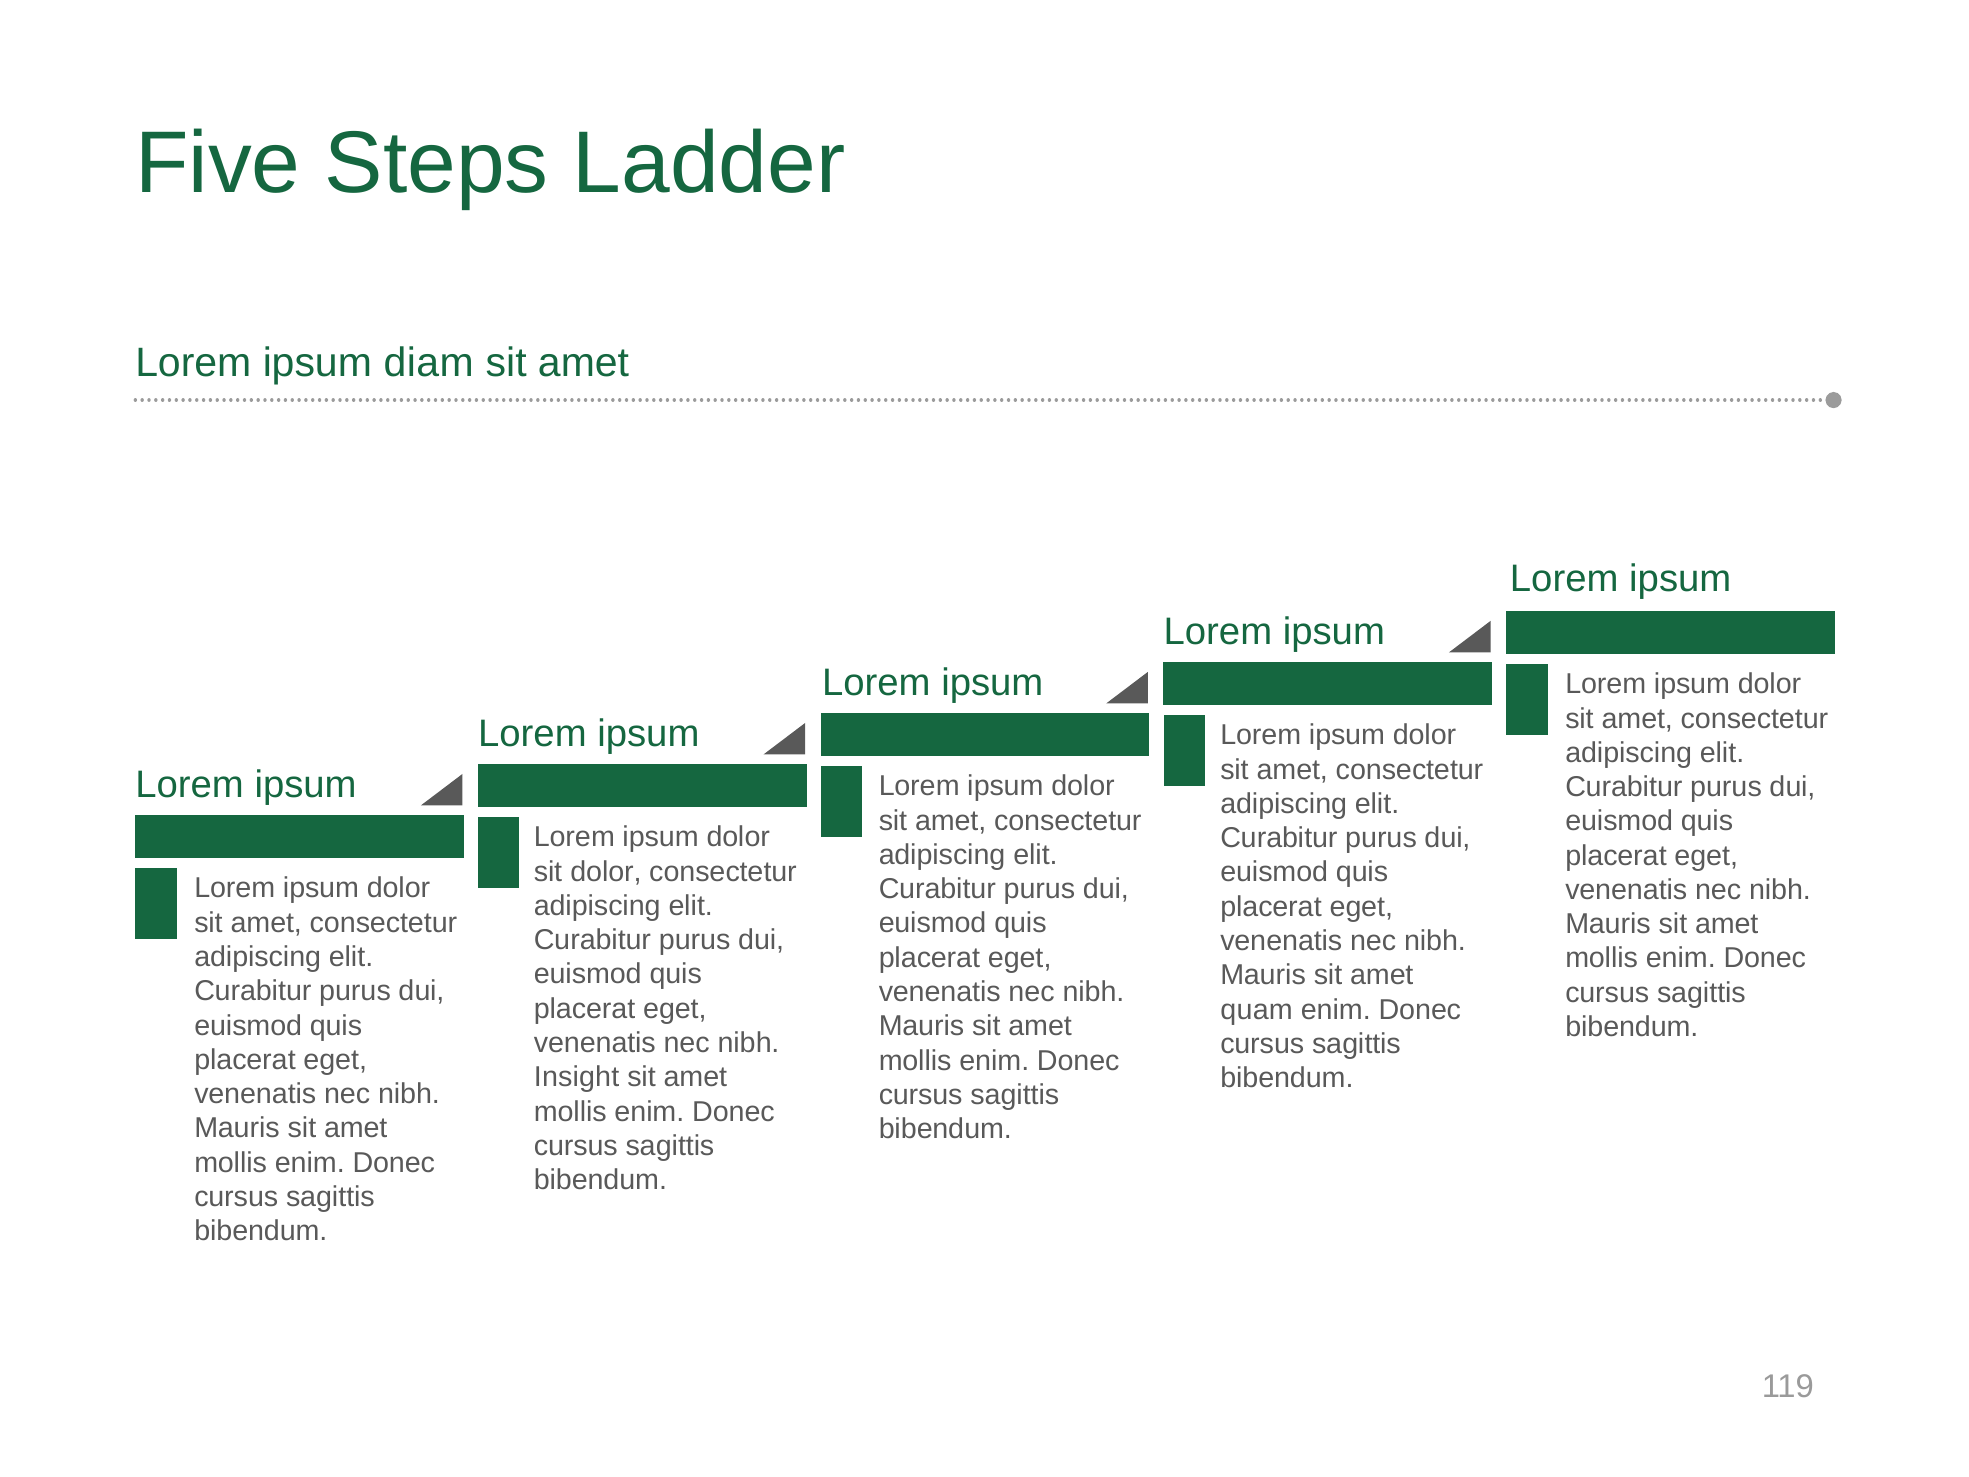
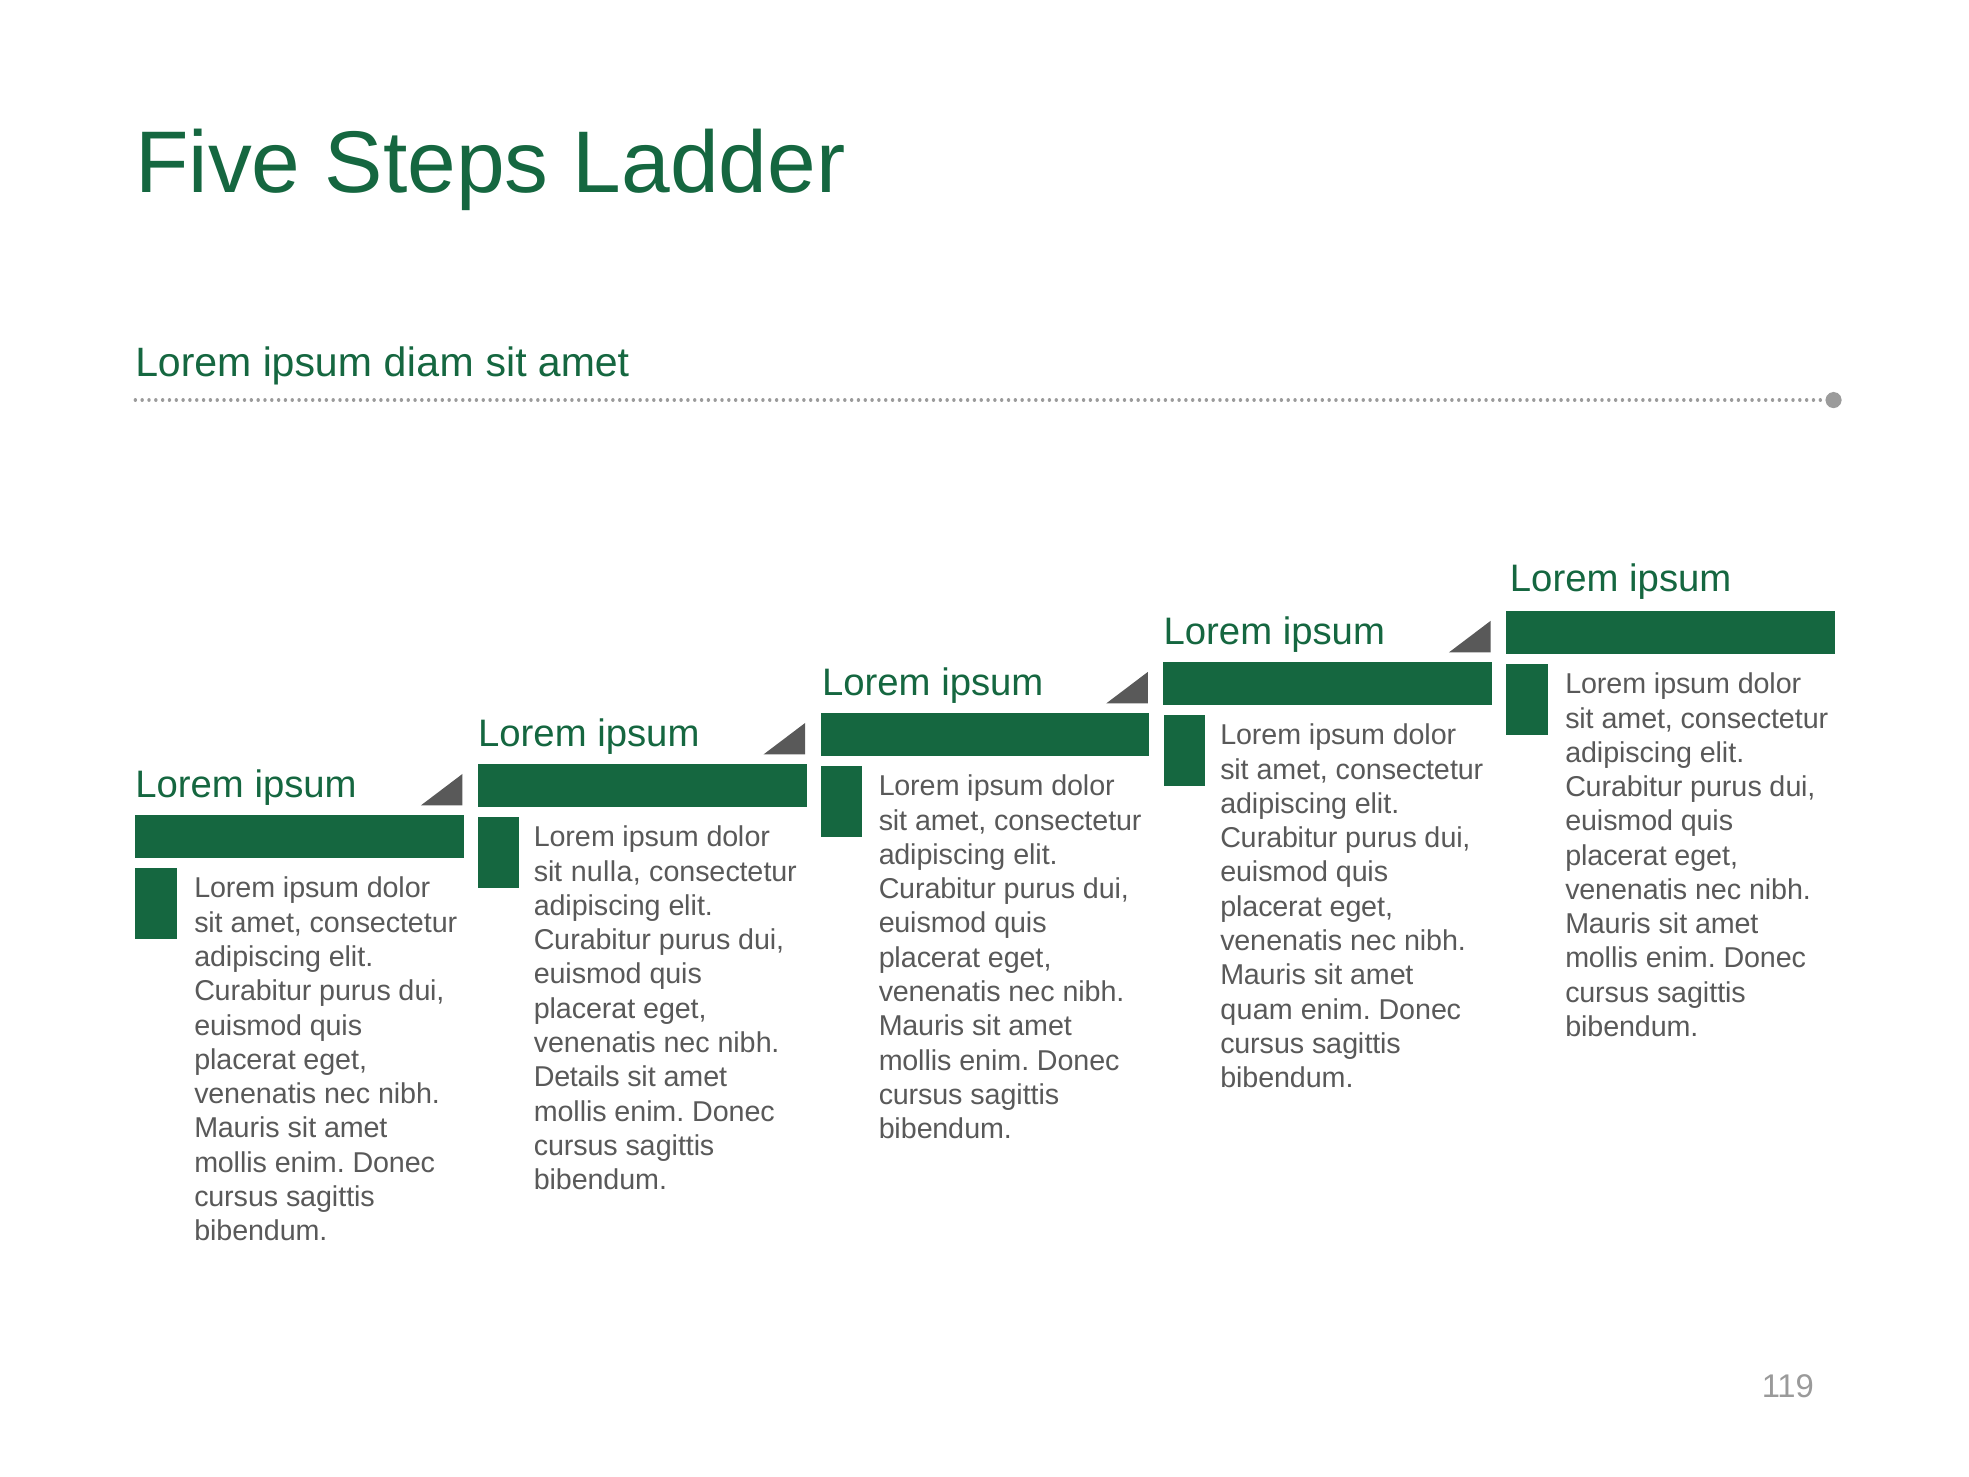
sit dolor: dolor -> nulla (606, 872)
Insight: Insight -> Details (577, 1077)
